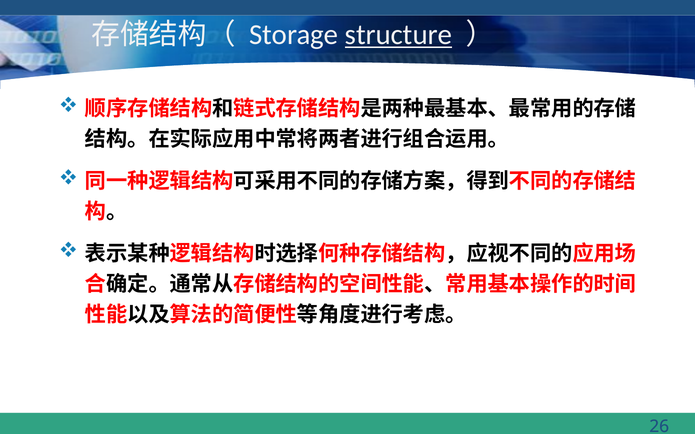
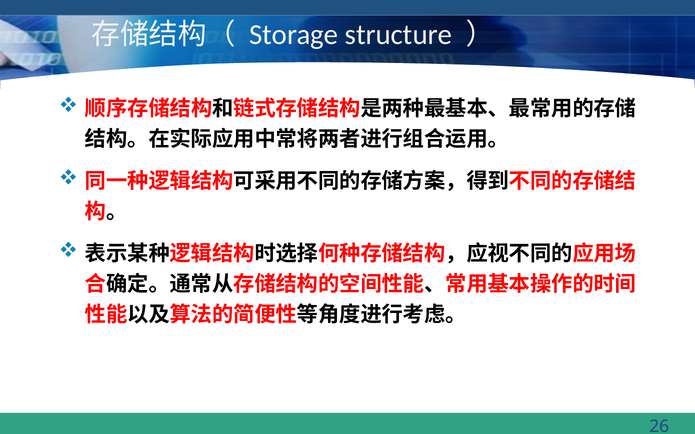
structure underline: present -> none (398, 35)
